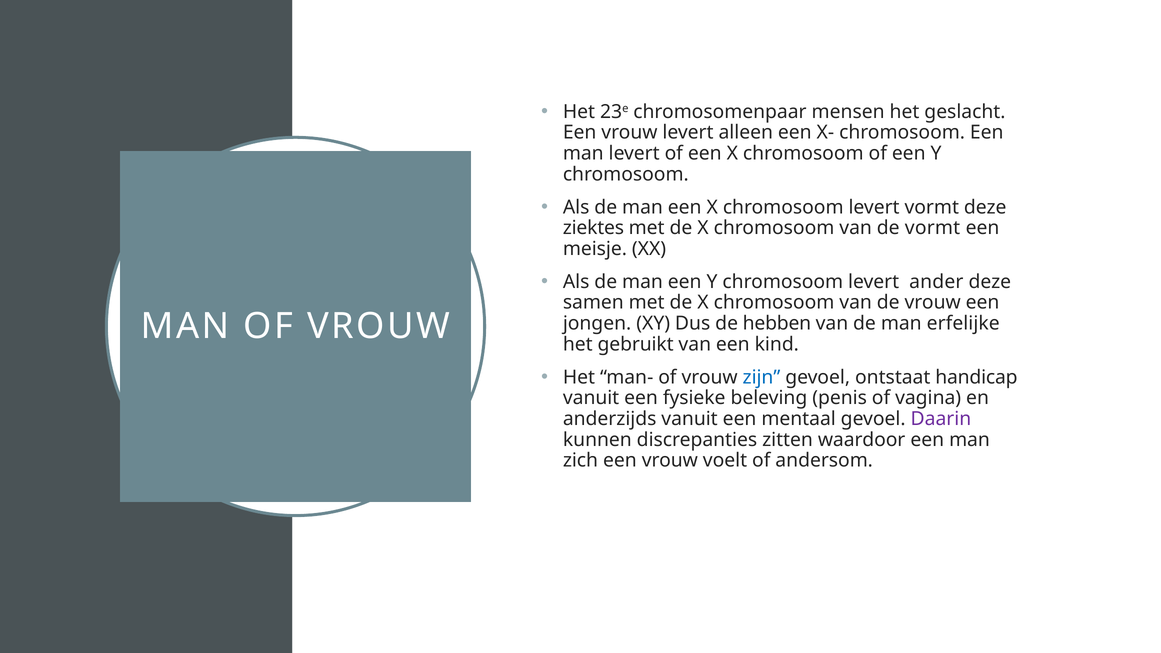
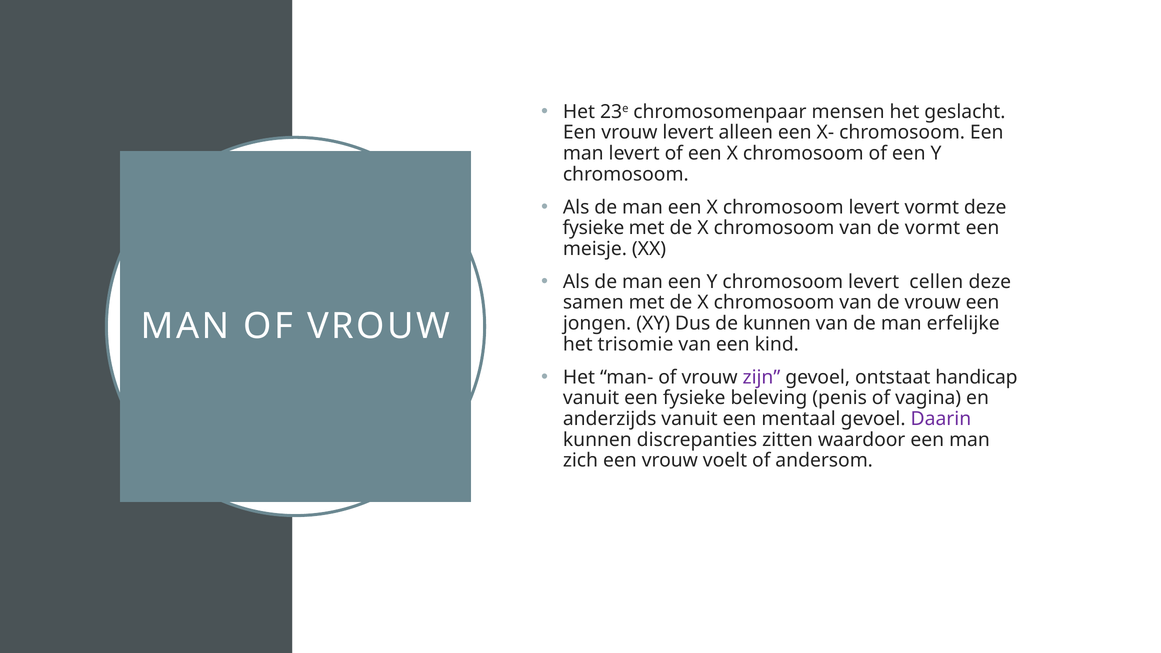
ziektes: ziektes -> fysieke (593, 228)
ander: ander -> cellen (936, 282)
de hebben: hebben -> kunnen (777, 323)
gebruikt: gebruikt -> trisomie (636, 344)
zijn colour: blue -> purple (761, 377)
